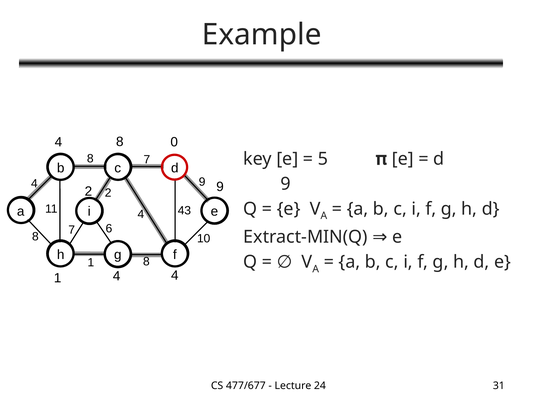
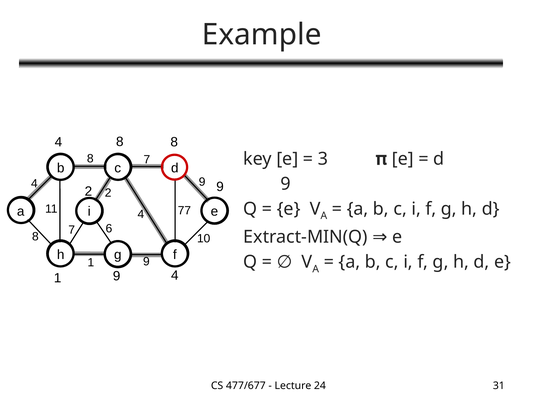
0: 0 -> 8 (174, 142)
5: 5 -> 3 (323, 159)
43: 43 -> 77 (184, 210)
8: 8 -> 9 (146, 262)
4: 4 -> 9 (117, 276)
